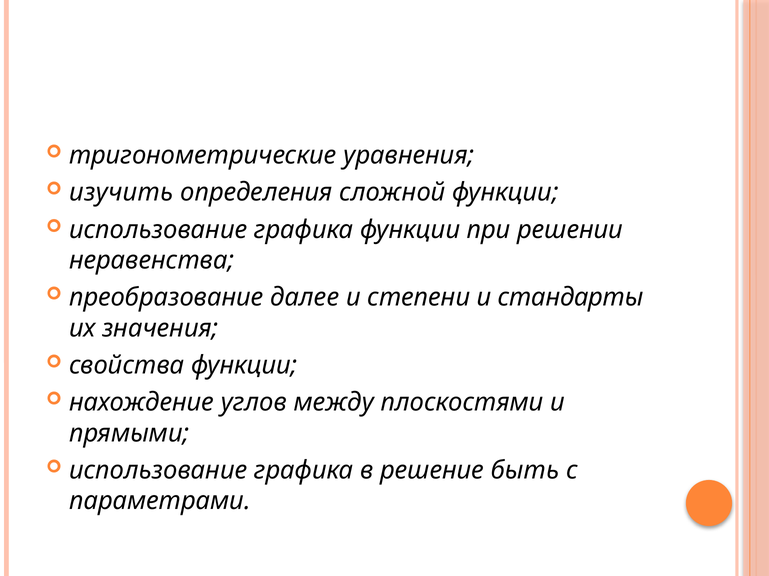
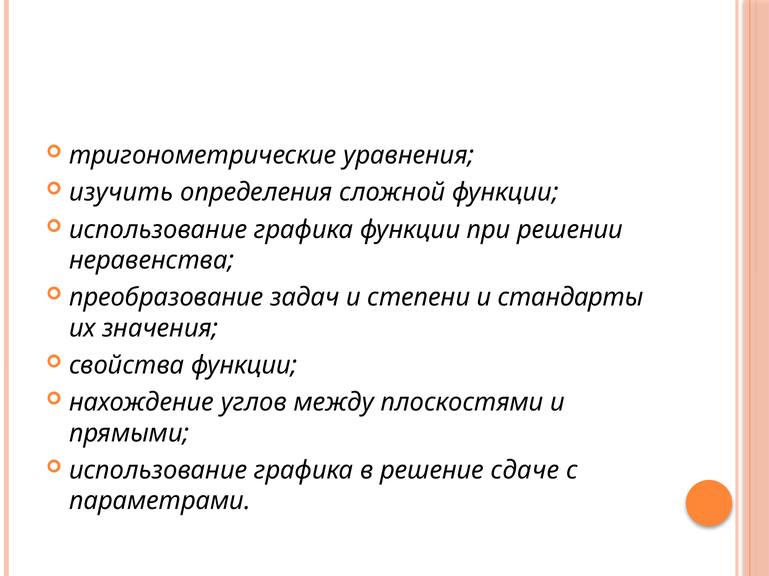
далее: далее -> задач (305, 298)
быть: быть -> сдаче (525, 471)
